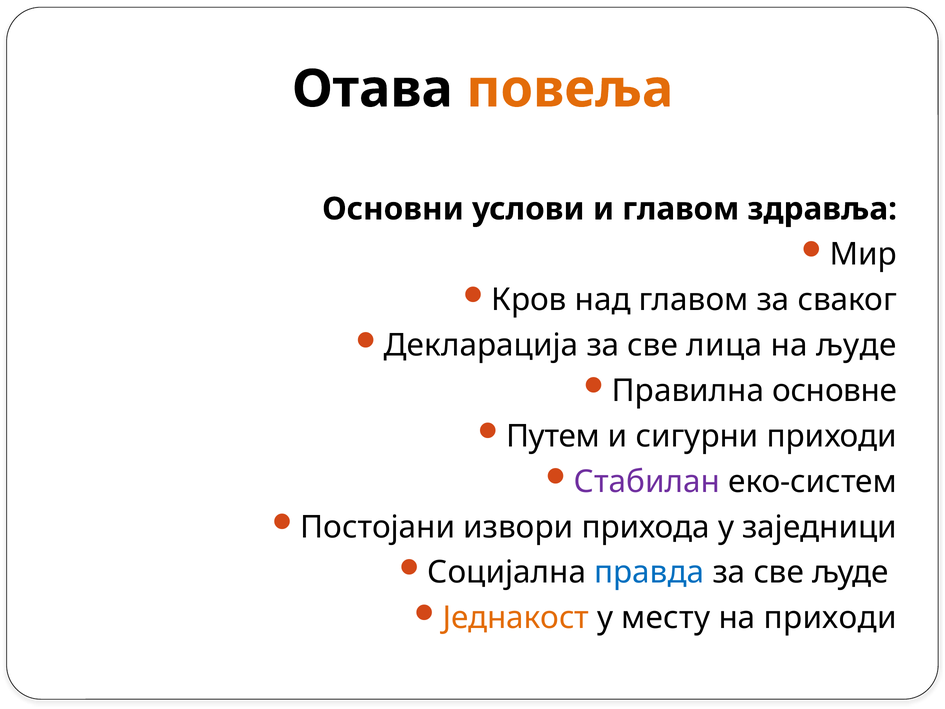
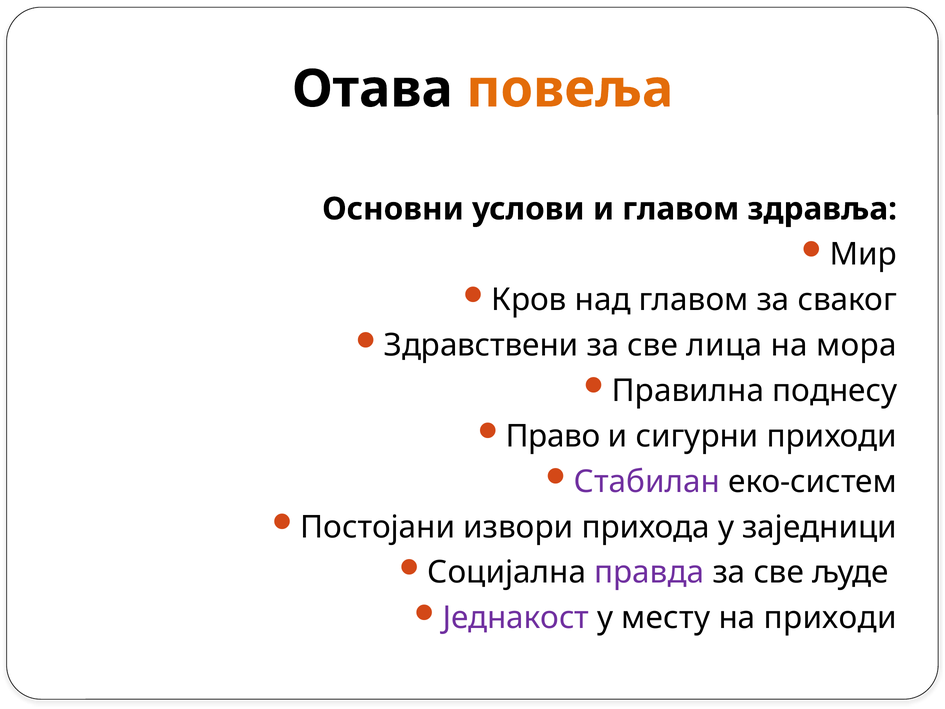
Декларација: Декларација -> Здравствени (481, 345)
на људе: људе -> мора (856, 345)
основне: основне -> поднесу (835, 391)
Путем: Путем -> Право (553, 436)
правда colour: blue -> purple (649, 572)
Једнакост colour: orange -> purple (516, 618)
